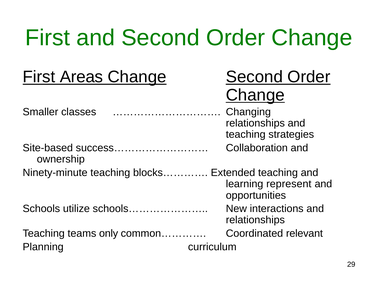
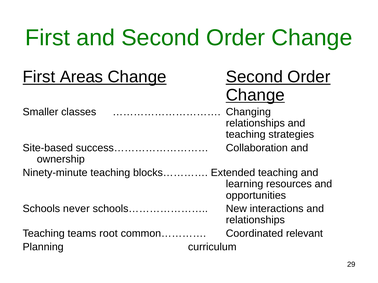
represent: represent -> resources (289, 184)
utilize: utilize -> never (76, 209)
only: only -> root (108, 234)
